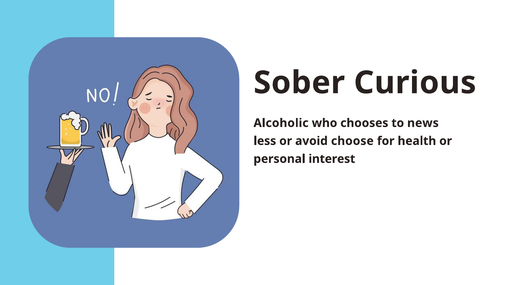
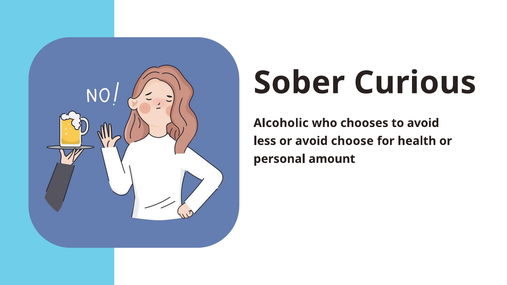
to news: news -> avoid (423, 123)
interest: interest -> amount (332, 159)
